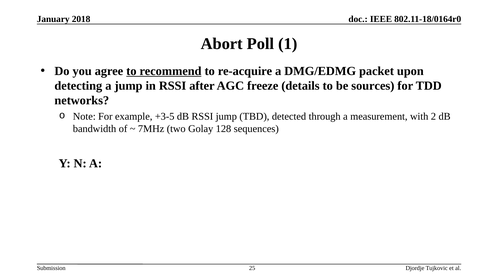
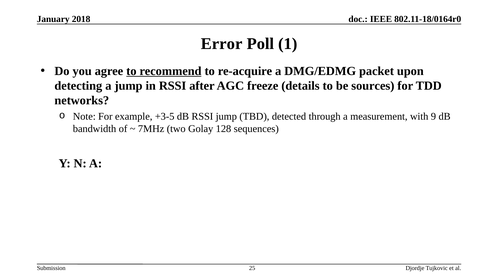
Abort: Abort -> Error (222, 44)
2: 2 -> 9 (433, 116)
